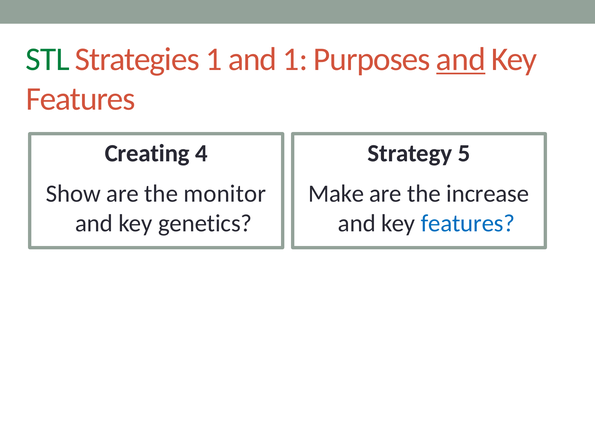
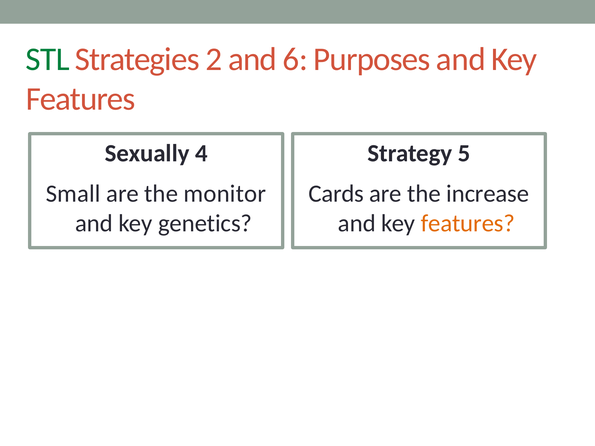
Strategies 1: 1 -> 2 (214, 59)
and 1: 1 -> 6 (295, 59)
and underline: present -> none (461, 59)
Creating: Creating -> Sexually (147, 153)
Make: Make -> Cards (336, 194)
Show: Show -> Small (73, 194)
features colour: blue -> orange (468, 223)
